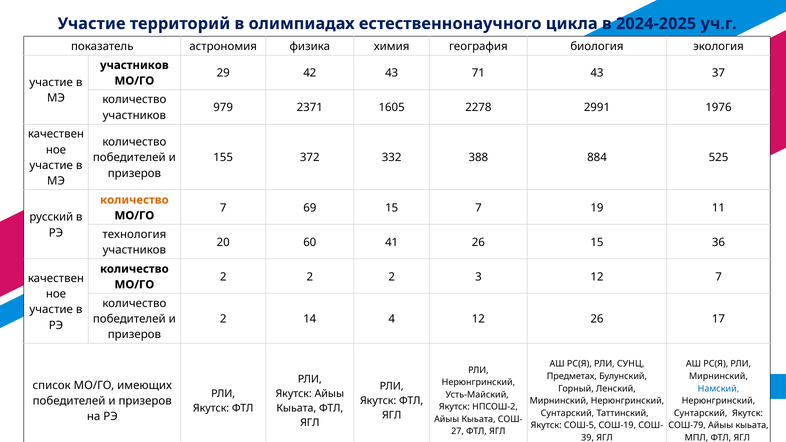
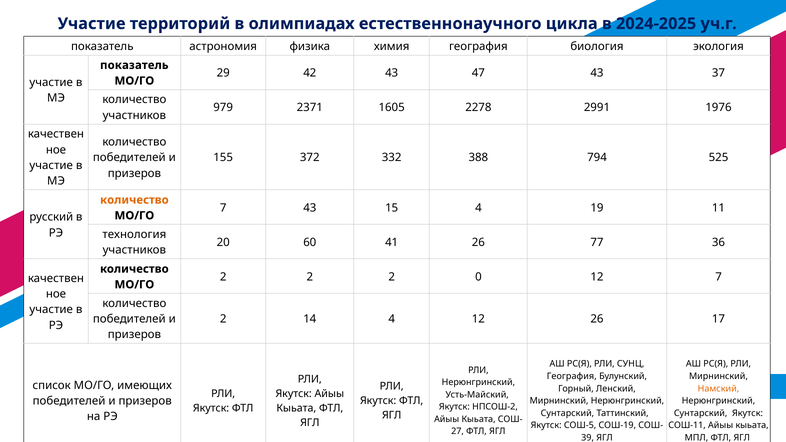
участников: участников -> показатель (134, 65)
71: 71 -> 47 (478, 73)
884: 884 -> 794 (597, 158)
7 69: 69 -> 43 (310, 208)
15 7: 7 -> 4 (478, 208)
26 15: 15 -> 77 (597, 242)
3: 3 -> 0 (478, 277)
Предметах: Предметах -> География (572, 376)
Намский colour: blue -> orange (718, 389)
СОШ-79: СОШ-79 -> СОШ-11 (687, 426)
